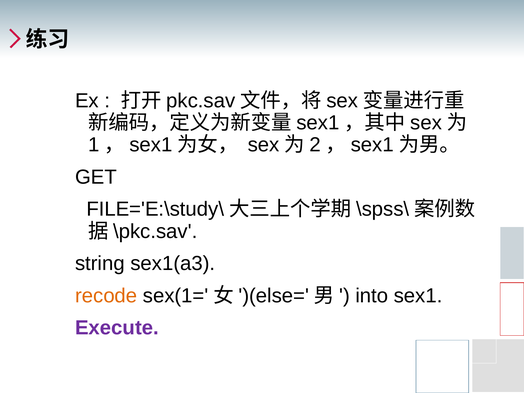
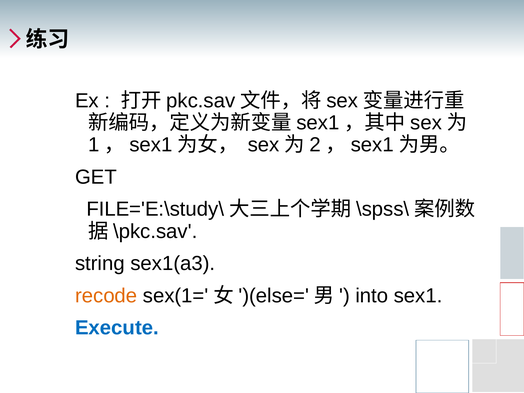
Execute colour: purple -> blue (117, 328)
